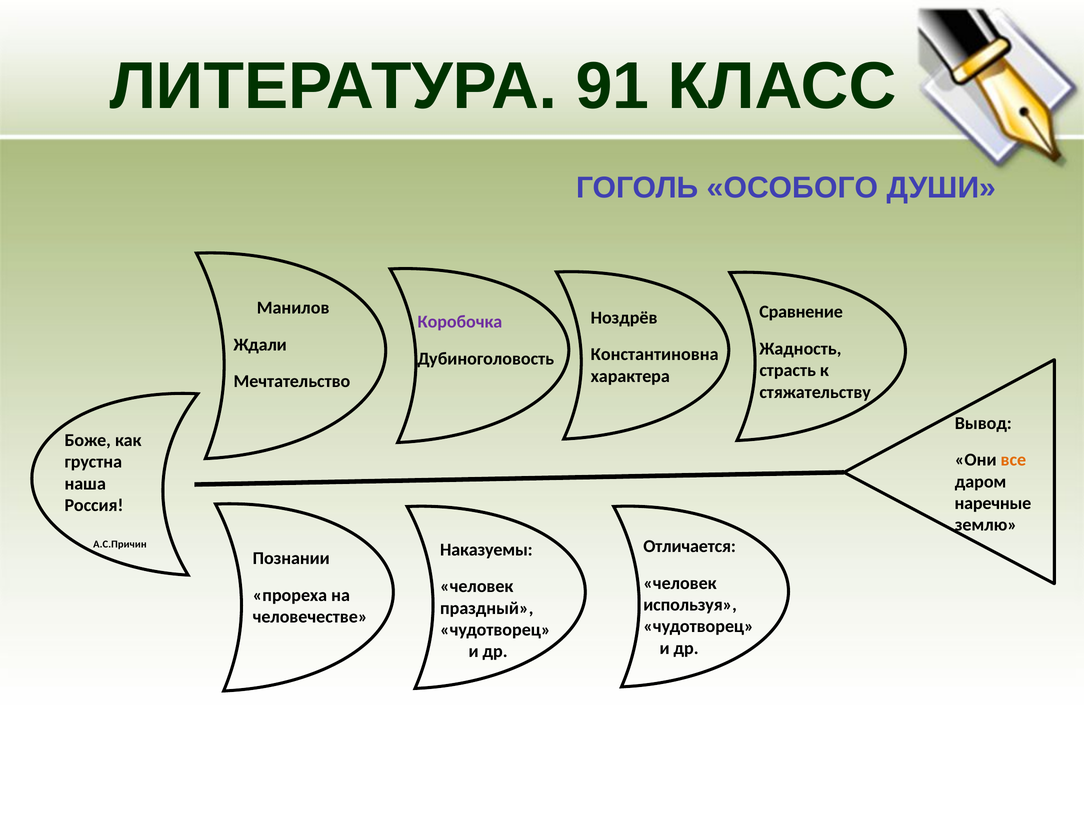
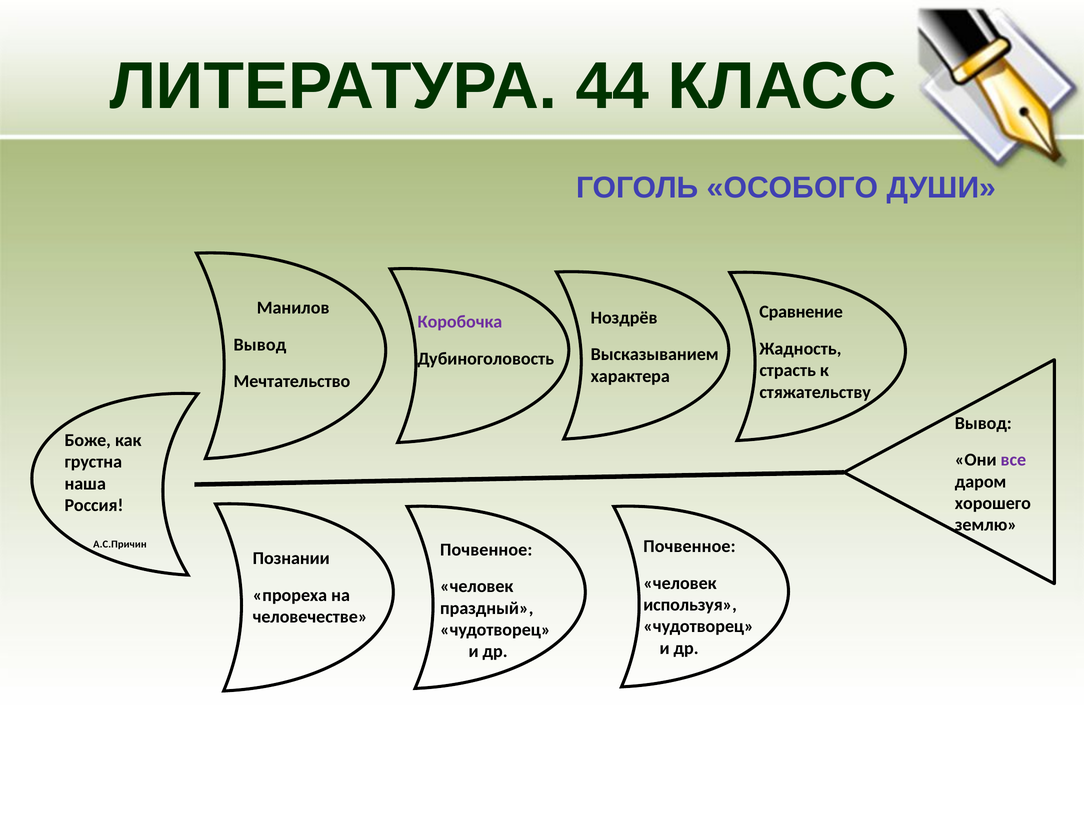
91: 91 -> 44 (612, 86)
Ждали: Ждали -> Вывод (260, 345)
Константиновна: Константиновна -> Высказыванием (655, 354)
все colour: orange -> purple (1013, 460)
наречные: наречные -> хорошего (993, 503)
Отличается: Отличается -> Почвенное (689, 546)
Наказуемы: Наказуемы -> Почвенное (486, 550)
